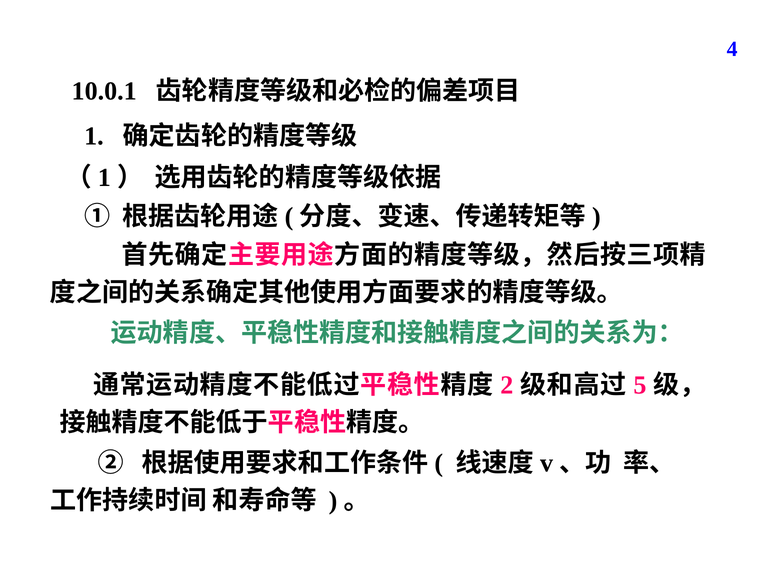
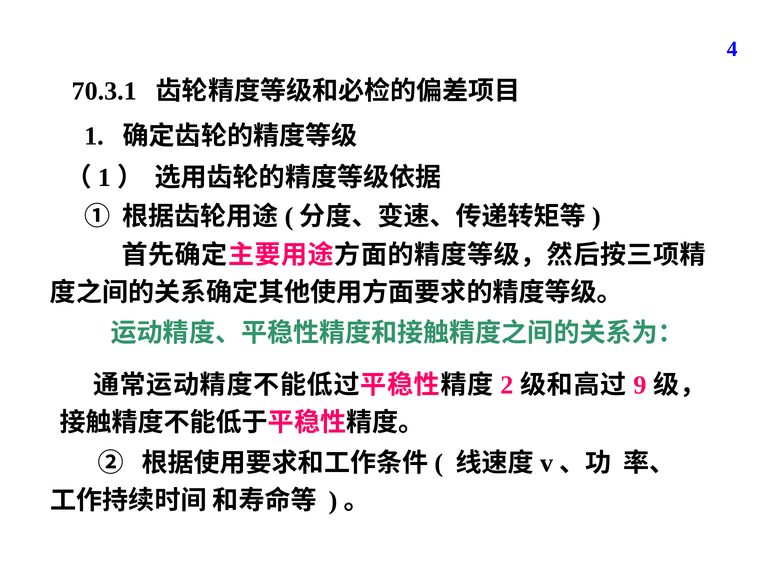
10.0.1: 10.0.1 -> 70.3.1 (104, 91)
5: 5 -> 9 (640, 385)
